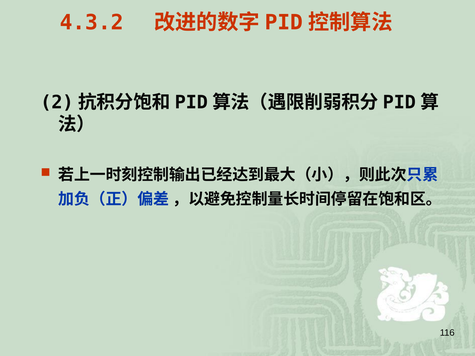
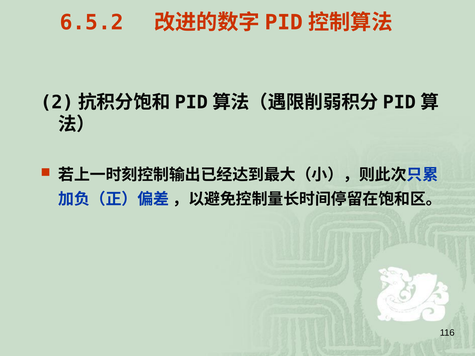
4.3.2: 4.3.2 -> 6.5.2 (92, 23)
